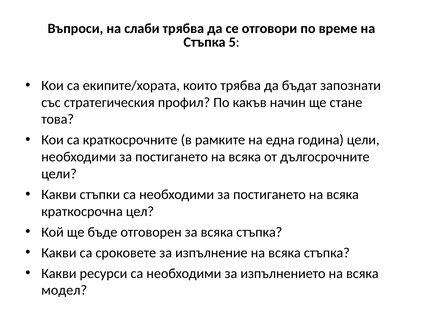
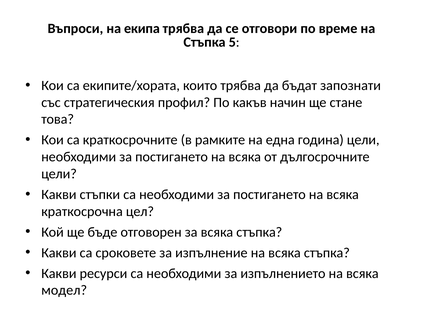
слаби: слаби -> екипа (142, 29)
